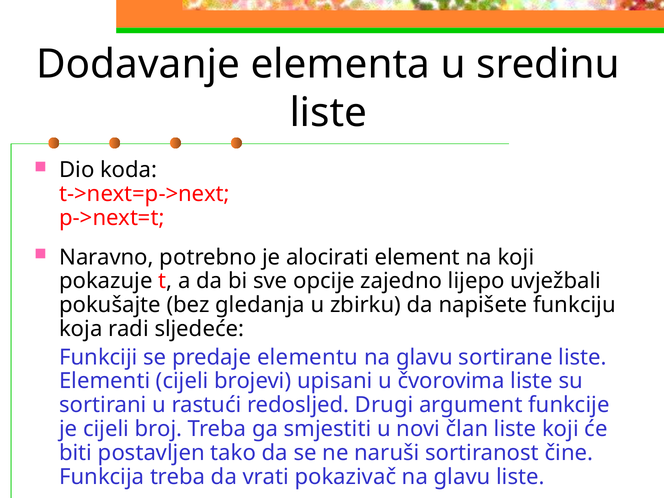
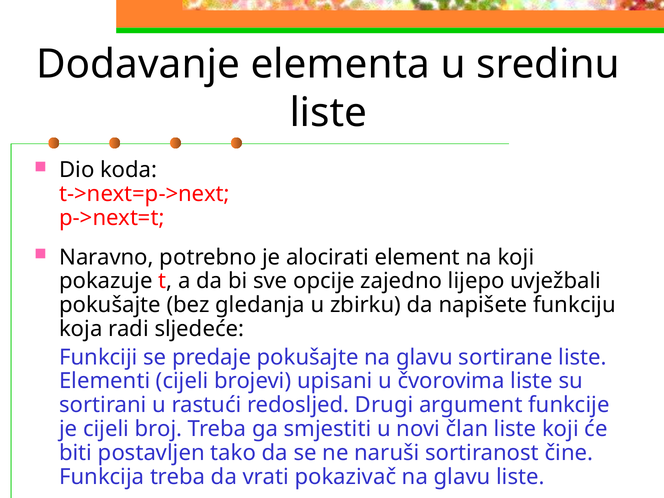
predaje elementu: elementu -> pokušajte (308, 357)
